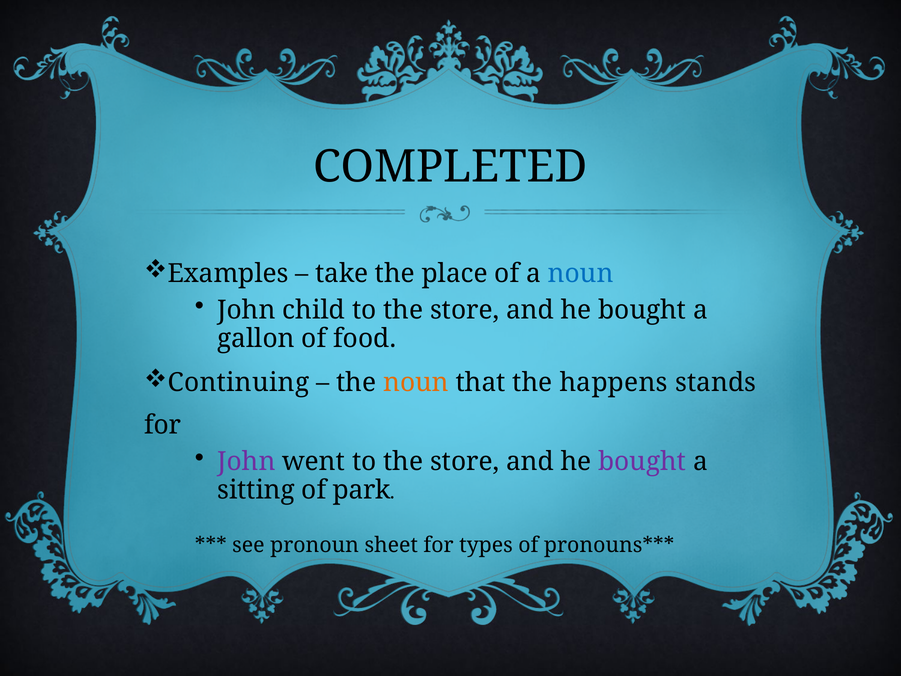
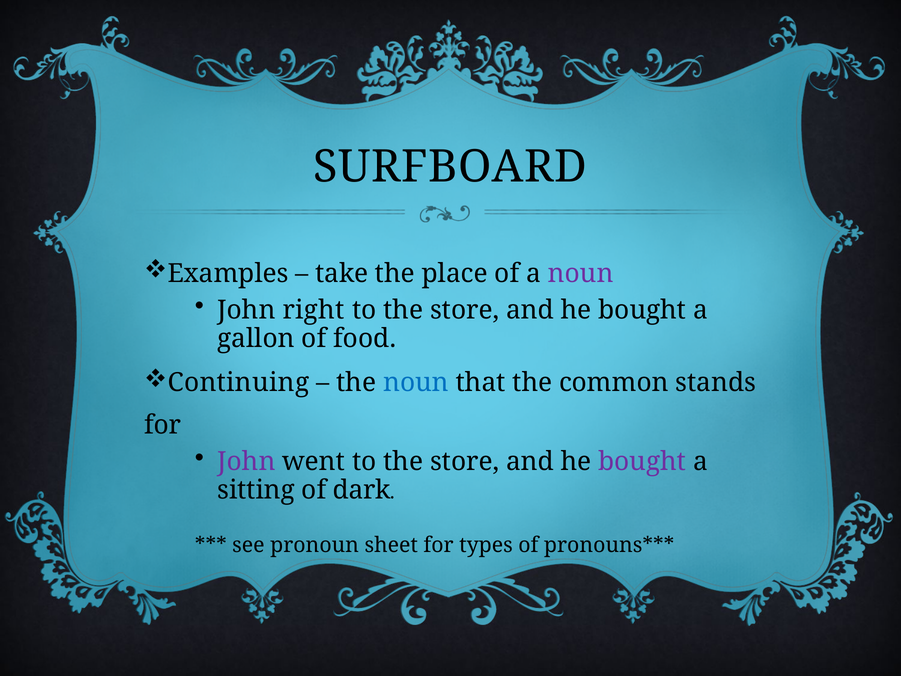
COMPLETED: COMPLETED -> SURFBOARD (450, 167)
noun colour: blue -> purple (581, 273)
child: child -> right (314, 310)
noun colour: orange -> blue (416, 383)
happens: happens -> common (614, 383)
park: park -> dark (362, 490)
